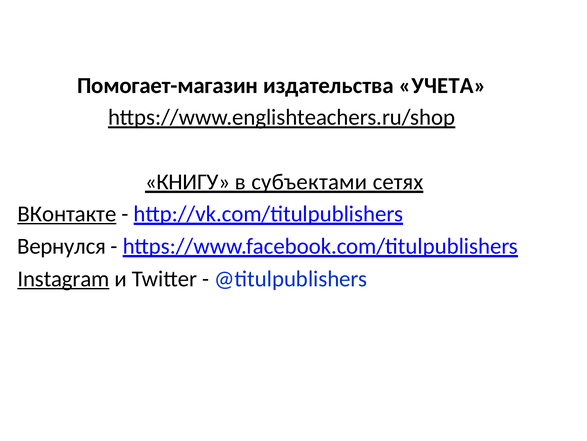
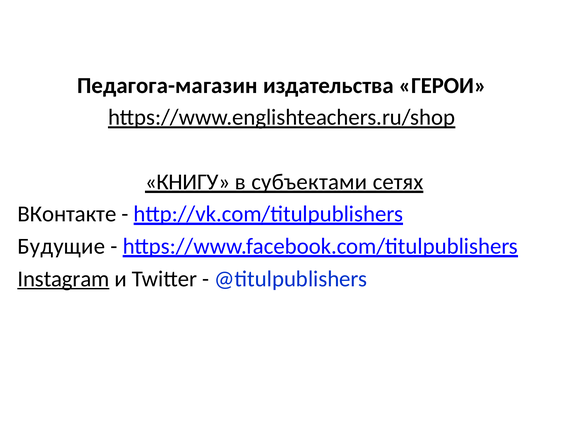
Помогает-магазин: Помогает-магазин -> Педагога-магазин (167, 85)
УЧЕТА: УЧЕТА -> ГЕРОИ (443, 85)
ВКонтакте underline: present -> none (67, 214)
Вернулся: Вернулся -> Будущие (61, 246)
